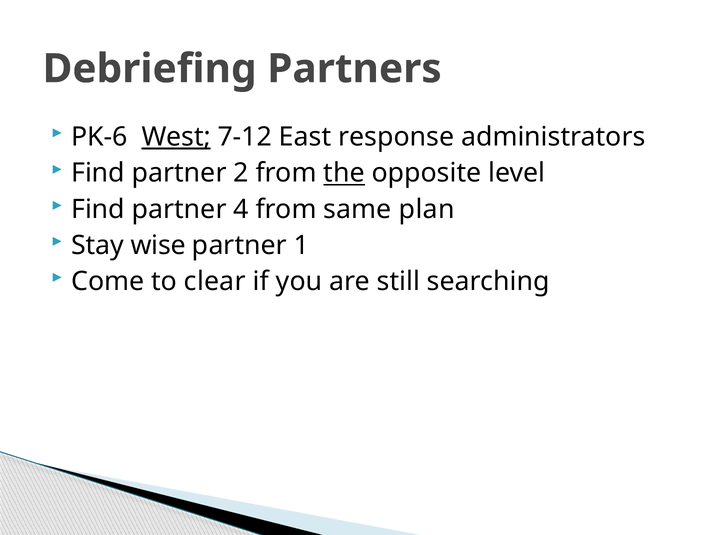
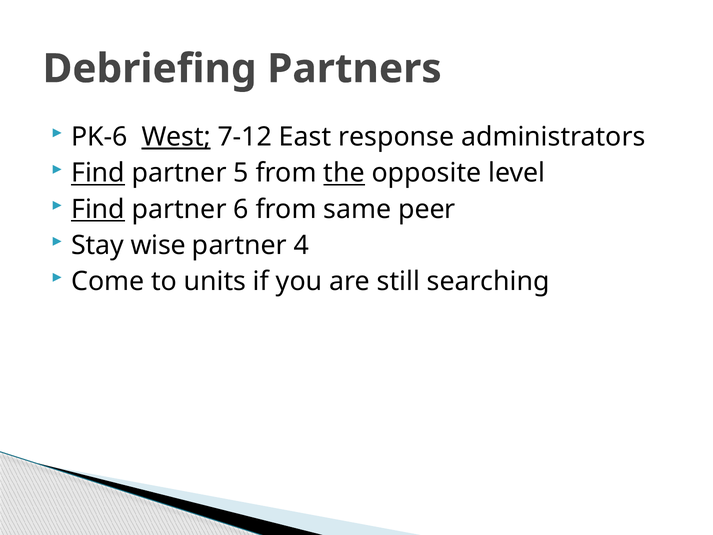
Find underline: none -> present (98, 173)
2: 2 -> 5 (241, 173)
Find underline: none -> present (98, 209)
4: 4 -> 6 (241, 209)
plan: plan -> peer (427, 209)
1: 1 -> 4 (301, 245)
clear: clear -> units (215, 281)
